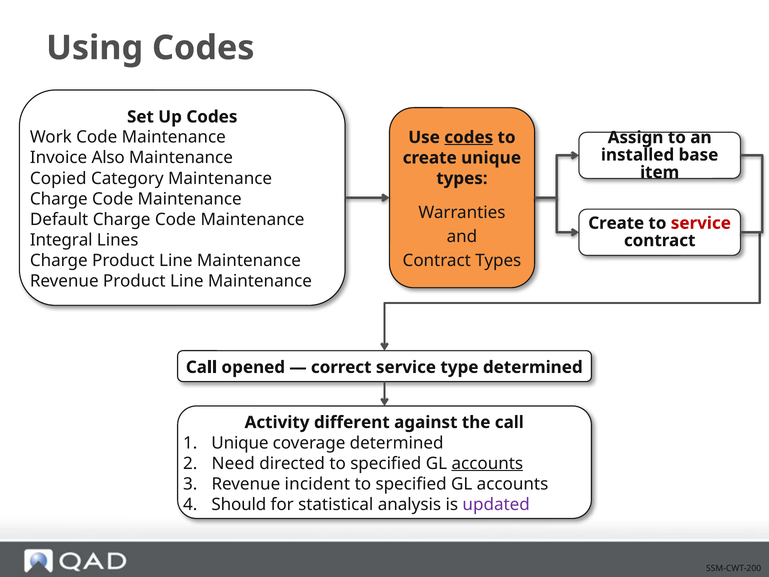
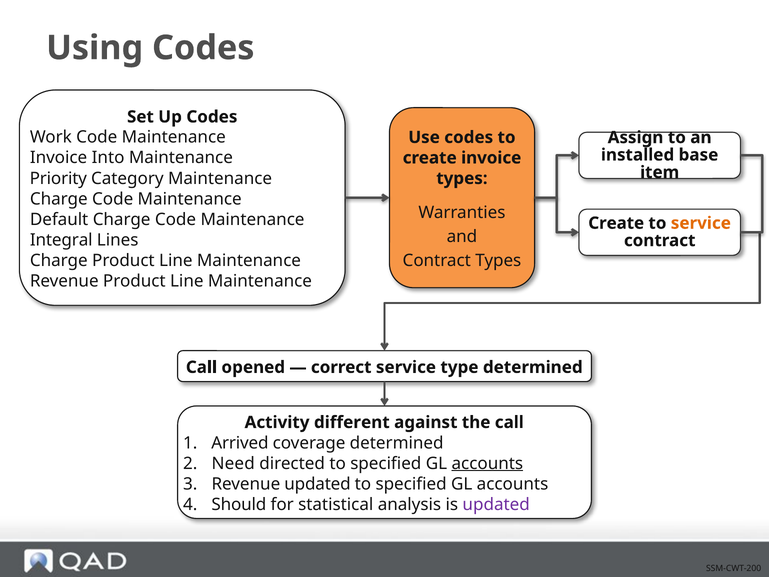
codes underline: present -> none (469, 137)
Also: Also -> Into (108, 158)
create unique: unique -> invoice (491, 158)
Copied: Copied -> Priority (58, 178)
service colour: red -> orange (701, 223)
1 Unique: Unique -> Arrived (240, 443)
Revenue incident: incident -> updated (318, 484)
